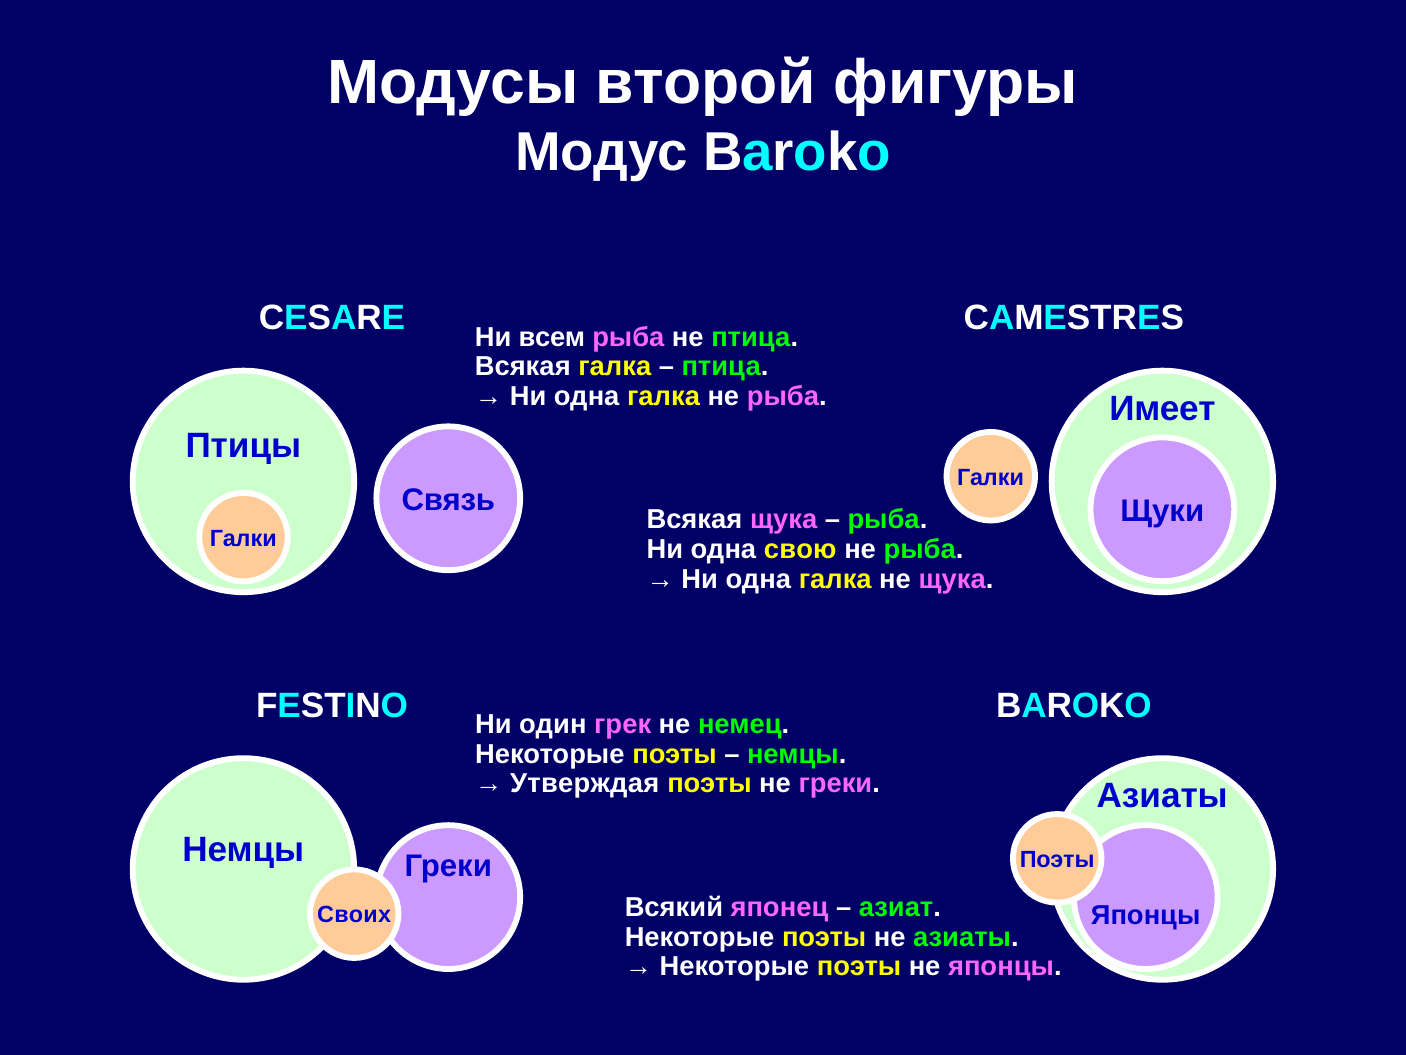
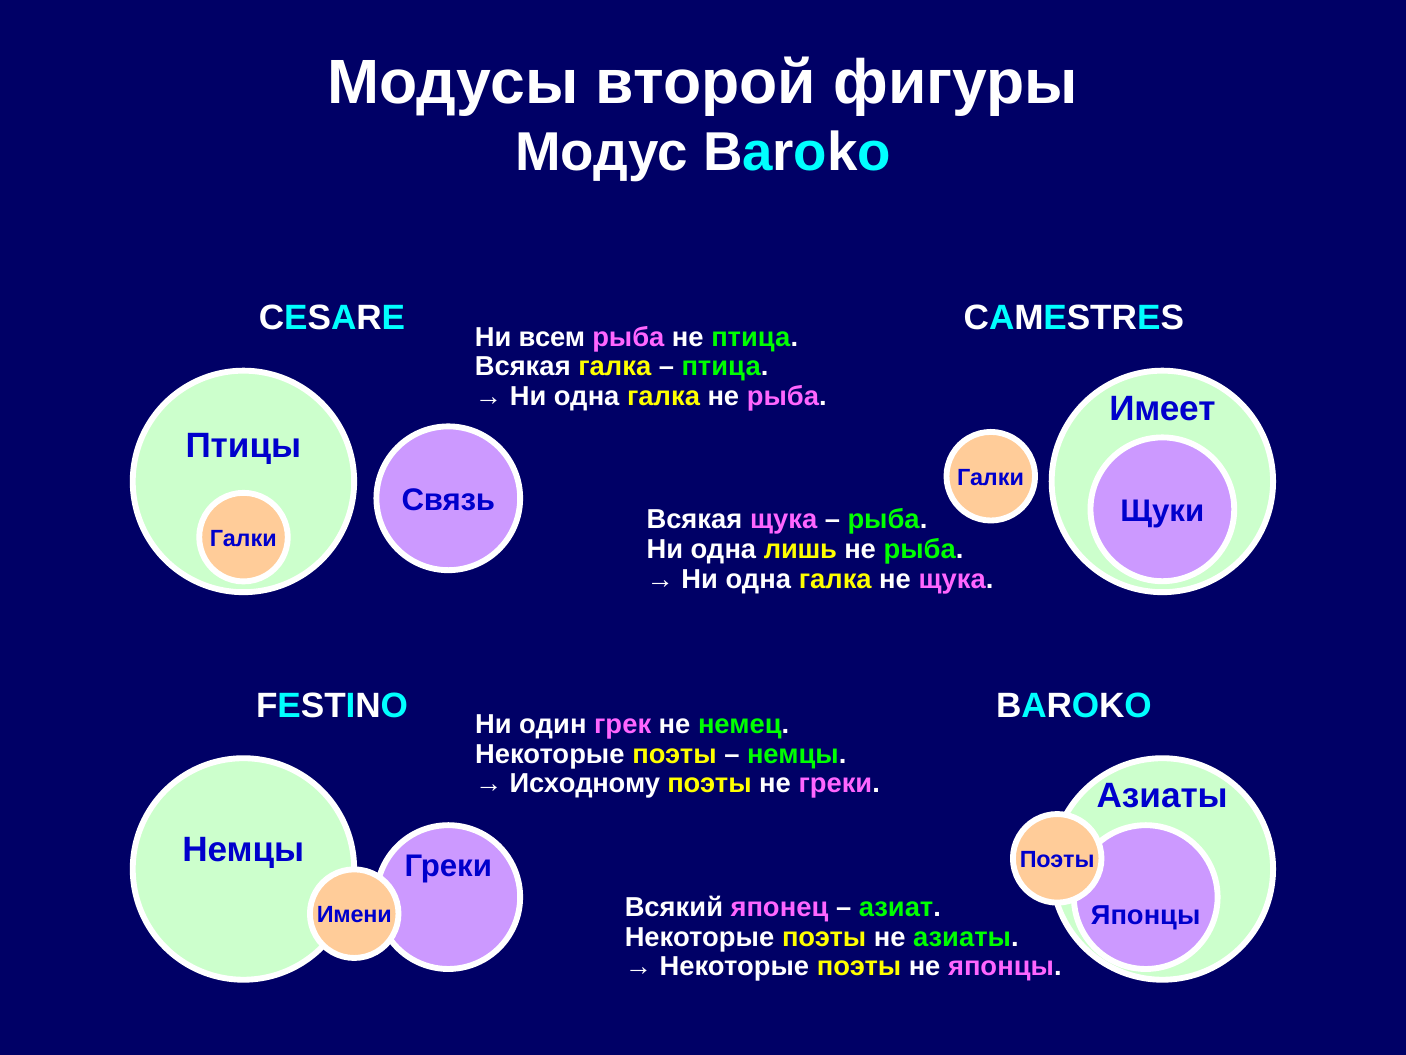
свою: свою -> лишь (800, 549)
Утверждая: Утверждая -> Исходному (585, 784)
Своих: Своих -> Имени (354, 915)
